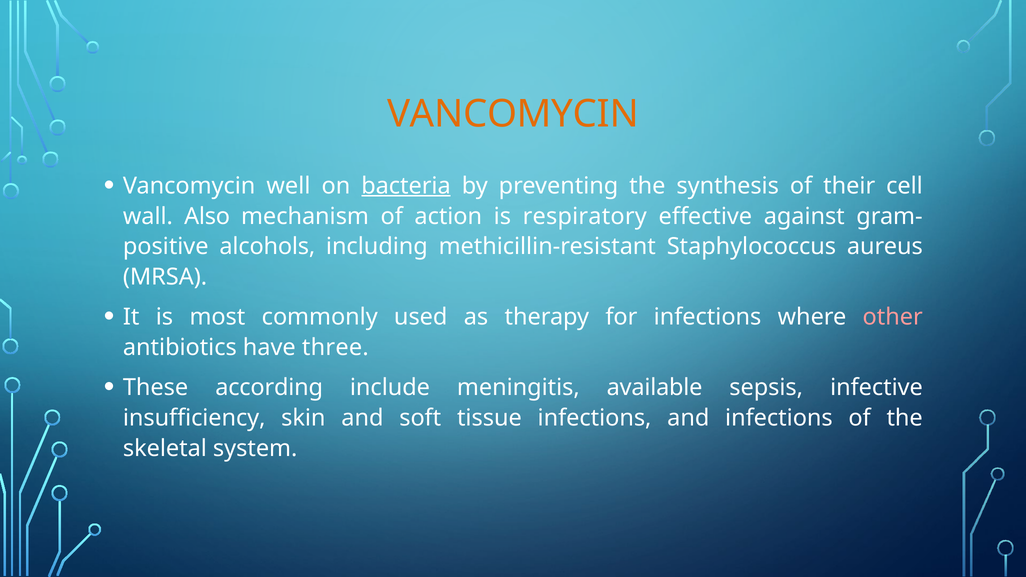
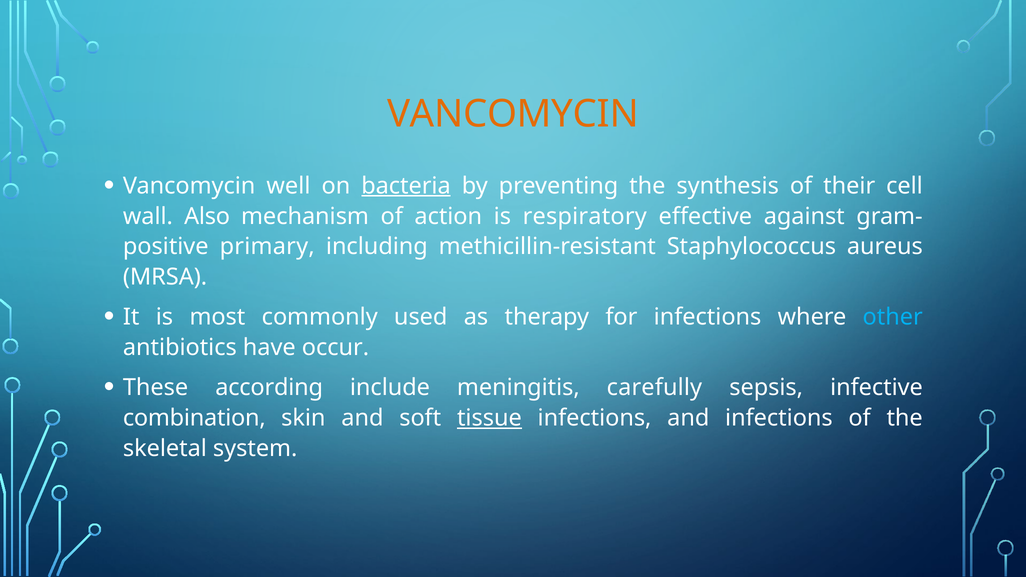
alcohols: alcohols -> primary (267, 247)
other colour: pink -> light blue (893, 317)
three: three -> occur (335, 348)
available: available -> carefully (654, 388)
insufficiency: insufficiency -> combination (194, 418)
tissue underline: none -> present (489, 418)
